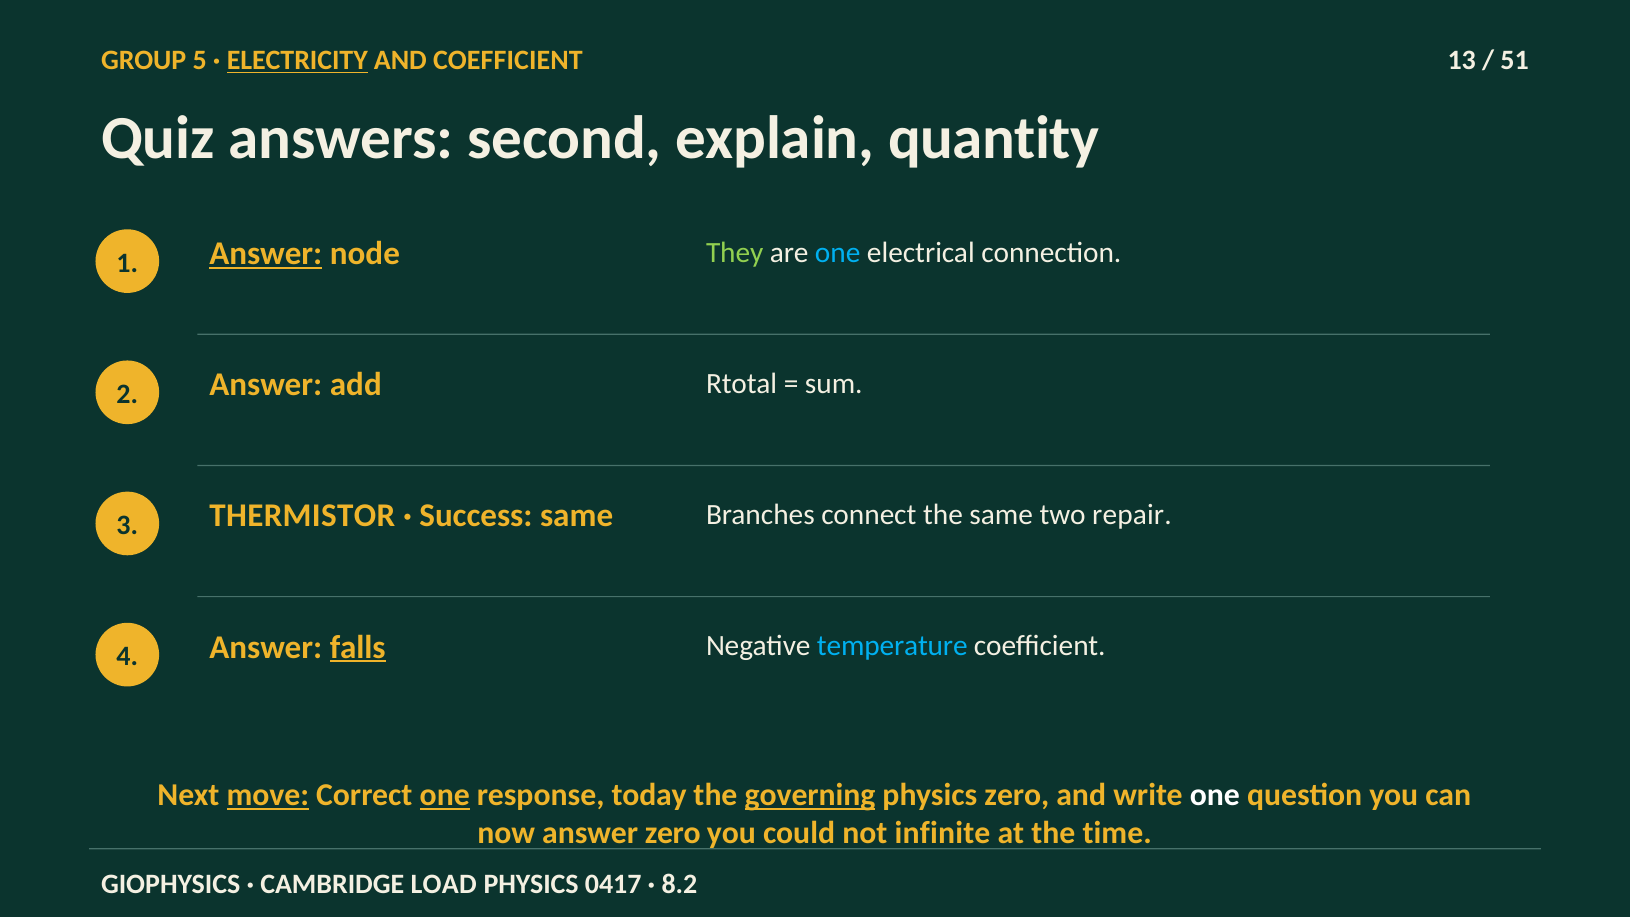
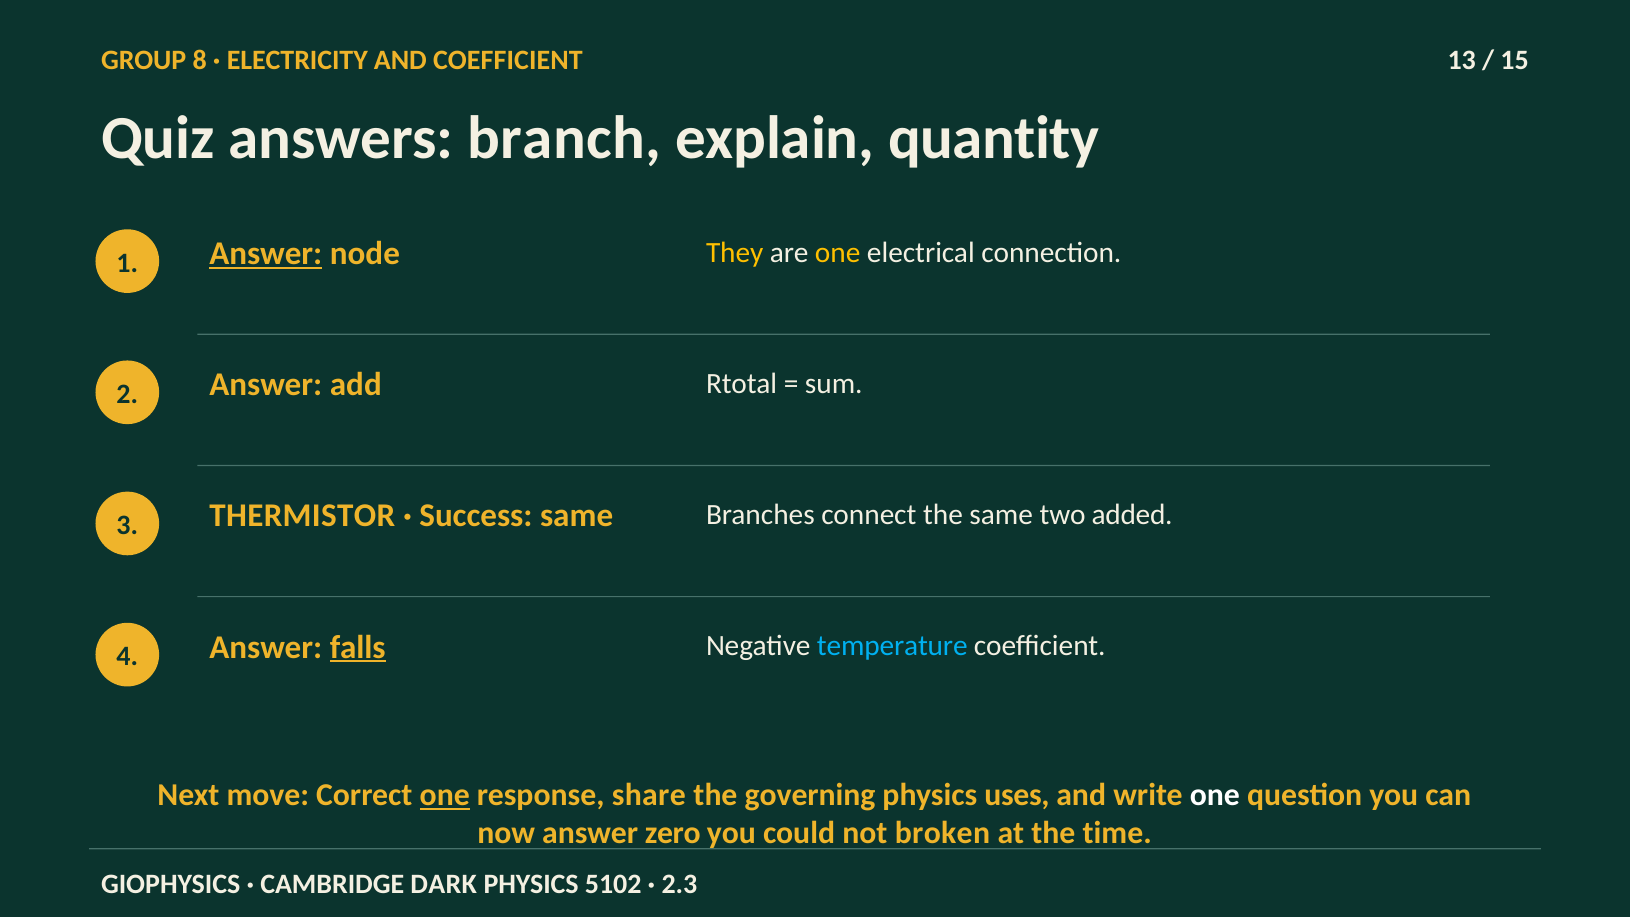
5: 5 -> 8 (200, 60)
ELECTRICITY underline: present -> none (297, 60)
51: 51 -> 15 (1515, 60)
second: second -> branch (564, 139)
They colour: light green -> yellow (735, 252)
one colour: light blue -> yellow (838, 252)
repair: repair -> added (1132, 515)
move underline: present -> none (268, 795)
today: today -> share (649, 795)
governing underline: present -> none (810, 795)
physics zero: zero -> uses (1017, 795)
infinite: infinite -> broken (942, 833)
LOAD: LOAD -> DARK (444, 884)
0417: 0417 -> 5102 (613, 884)
8.2: 8.2 -> 2.3 (679, 884)
